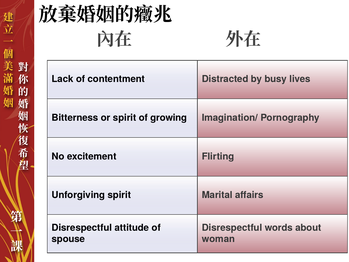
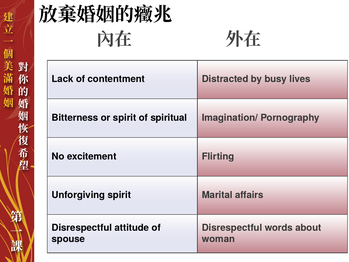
growing: growing -> spiritual (169, 117)
